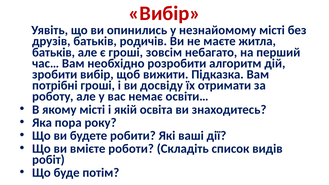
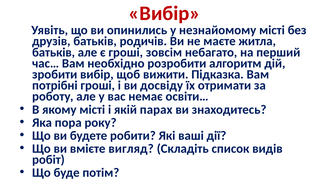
освіта: освіта -> парах (156, 110)
роботи: роботи -> вигляд (131, 149)
